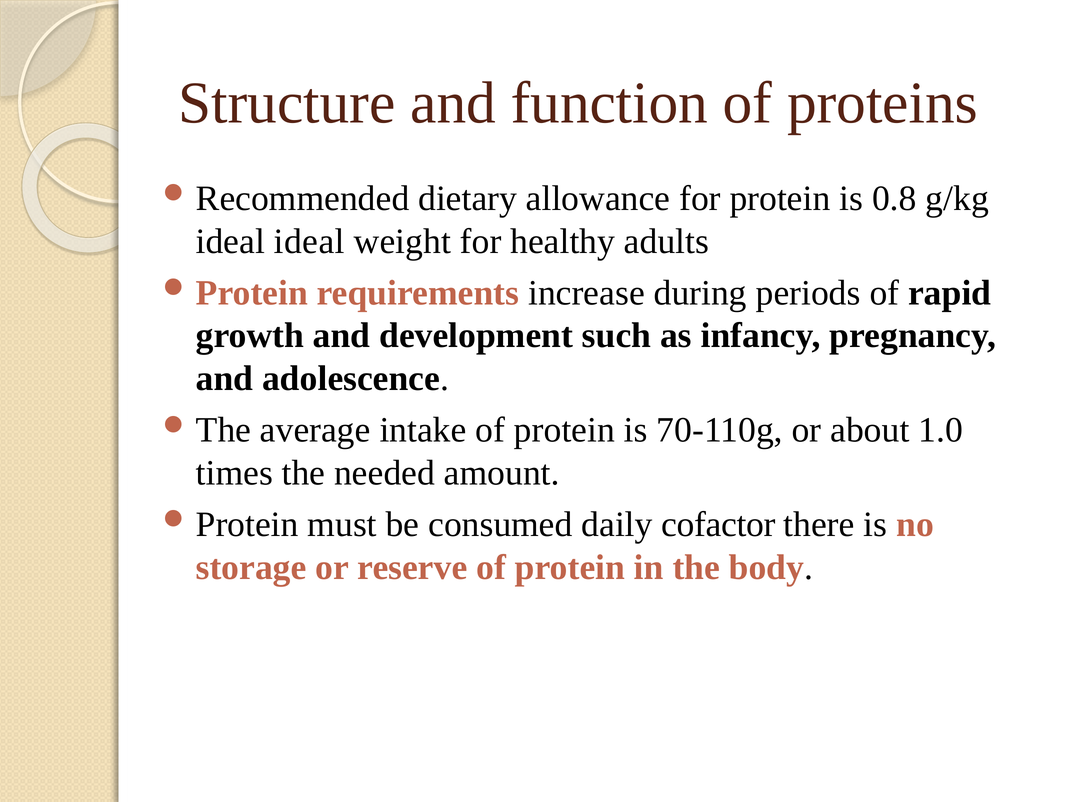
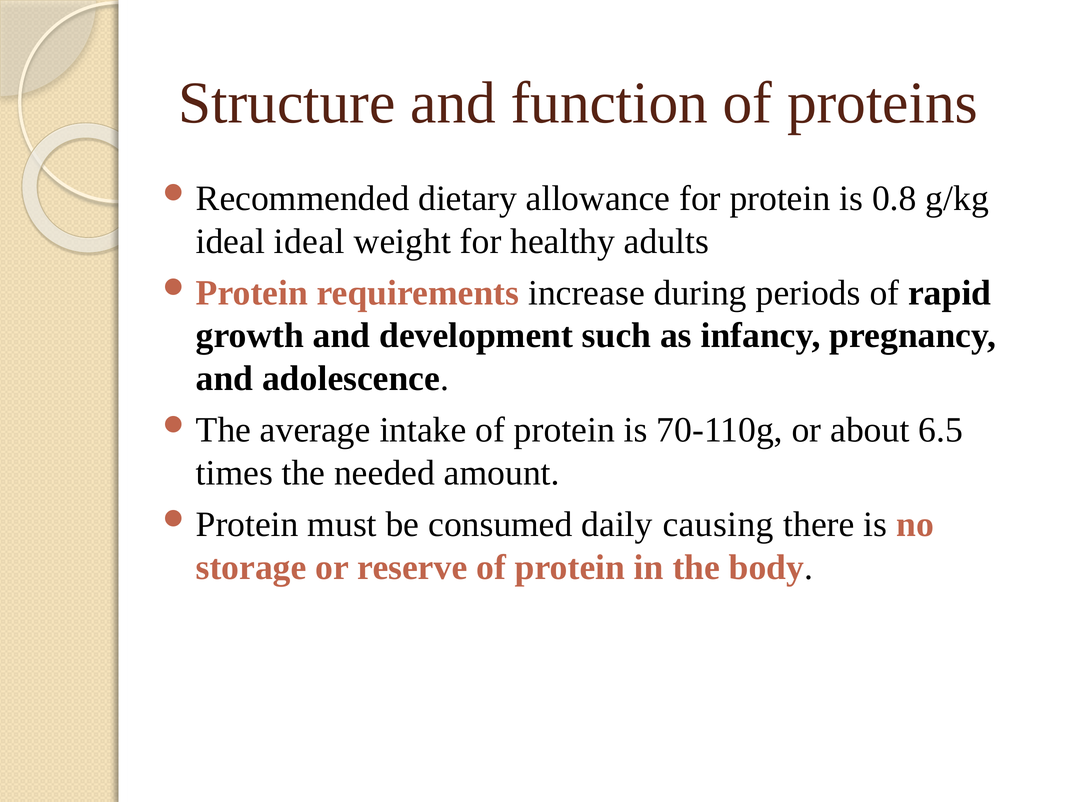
1.0: 1.0 -> 6.5 (941, 430)
cofactor: cofactor -> causing (718, 525)
